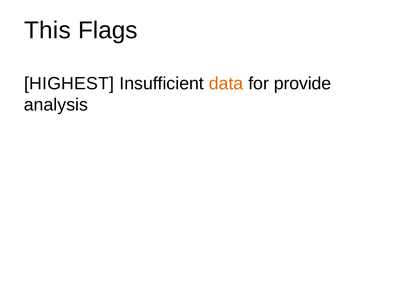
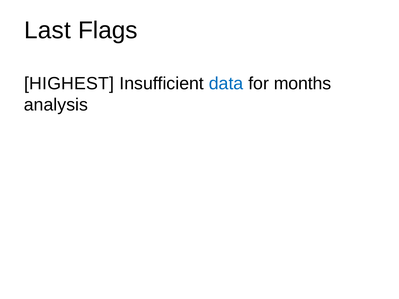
This: This -> Last (47, 30)
data colour: orange -> blue (226, 84)
provide: provide -> months (303, 84)
